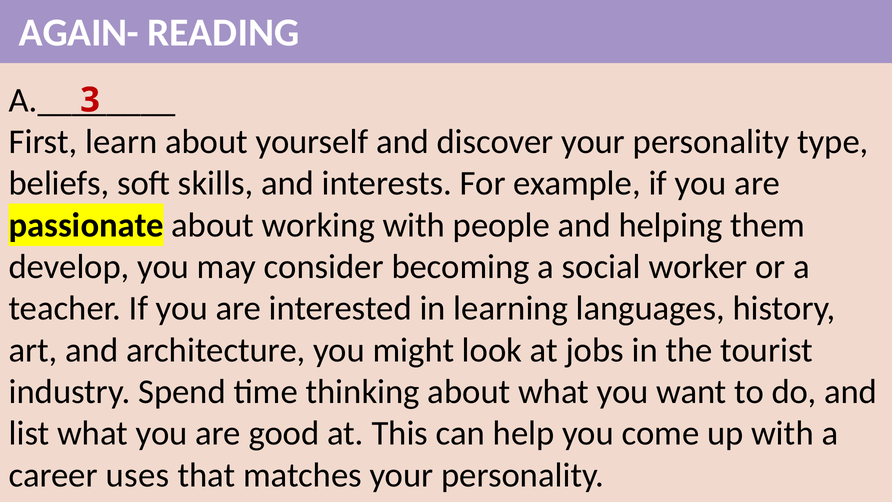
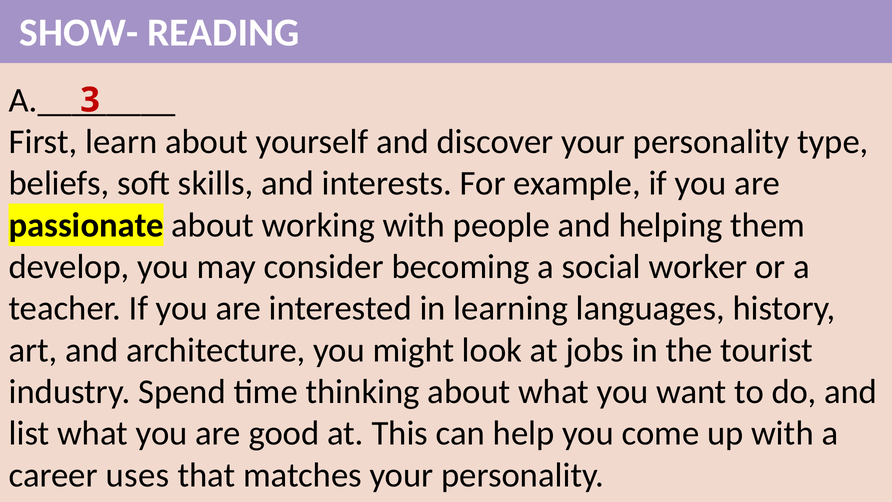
AGAIN-: AGAIN- -> SHOW- (79, 33)
